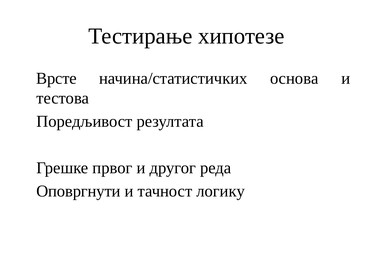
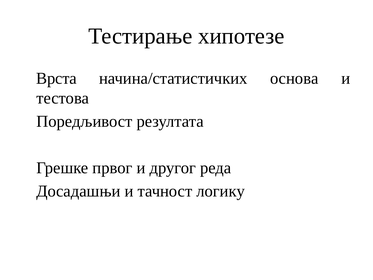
Врсте: Врсте -> Врста (56, 78)
Оповргнути: Оповргнути -> Досадашњи (78, 191)
